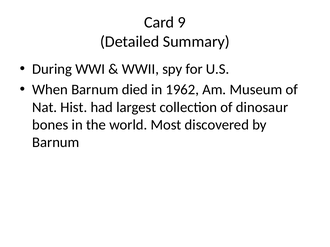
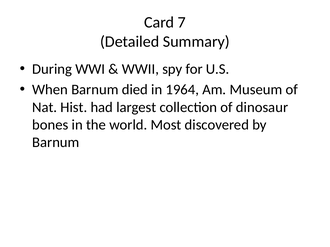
9: 9 -> 7 (182, 22)
1962: 1962 -> 1964 (182, 90)
